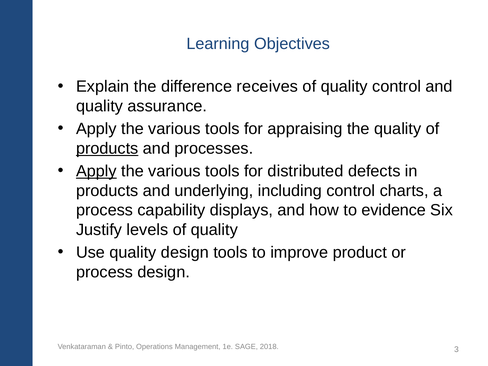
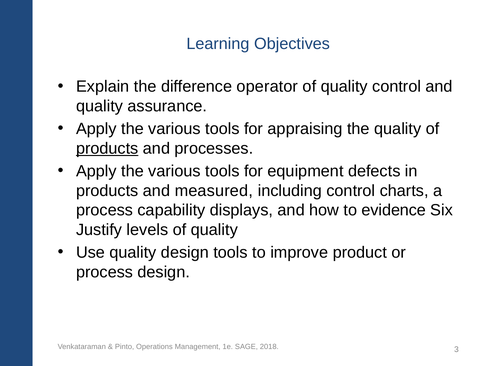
receives: receives -> operator (267, 87)
Apply underline: present -> none (96, 171)
distributed: distributed -> equipment (306, 171)
underlying: underlying -> measured (214, 191)
